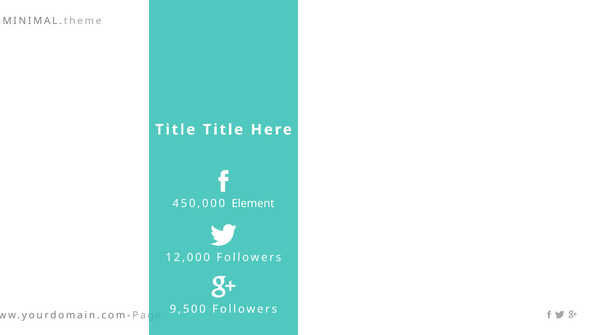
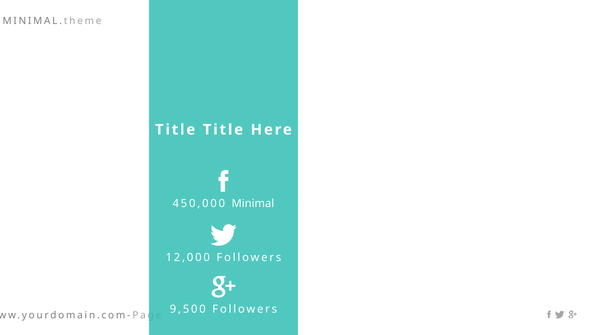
Element: Element -> Minimal (253, 204)
